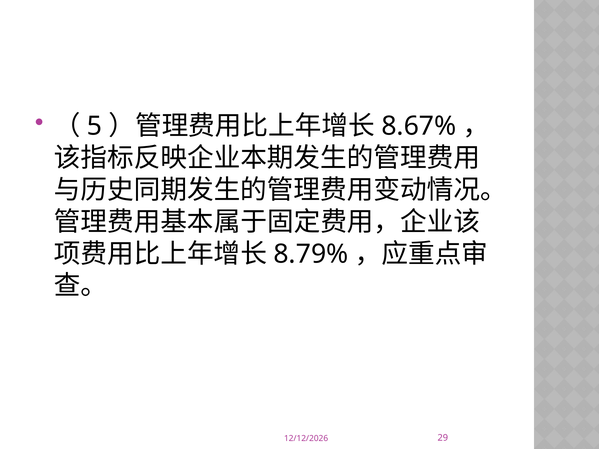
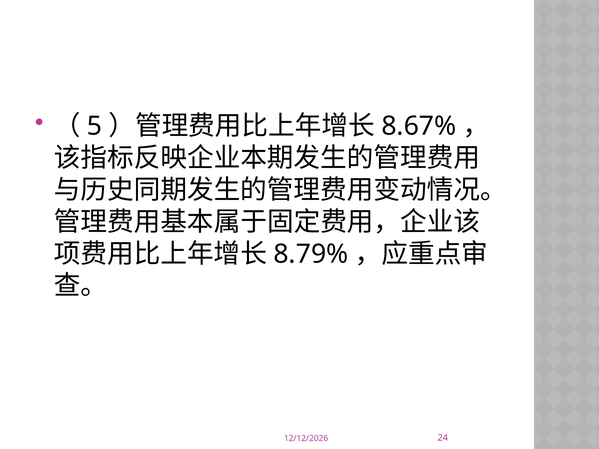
29: 29 -> 24 (443, 438)
